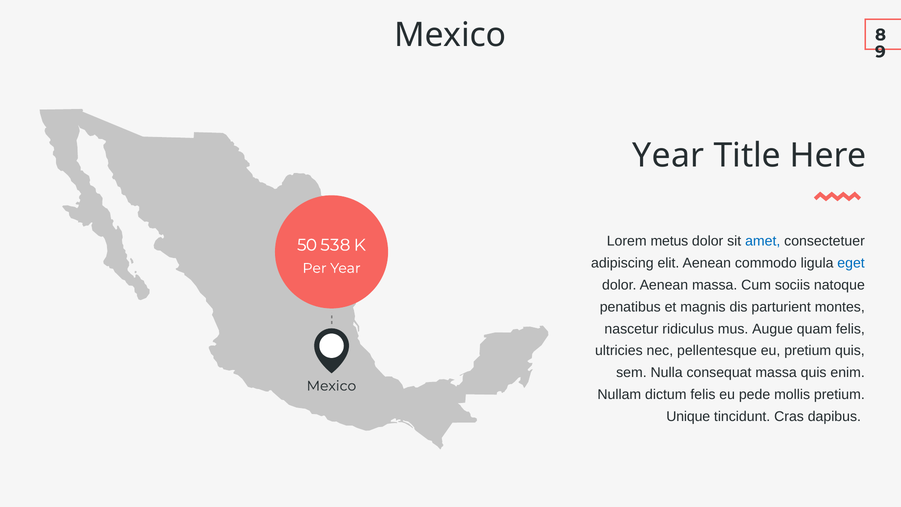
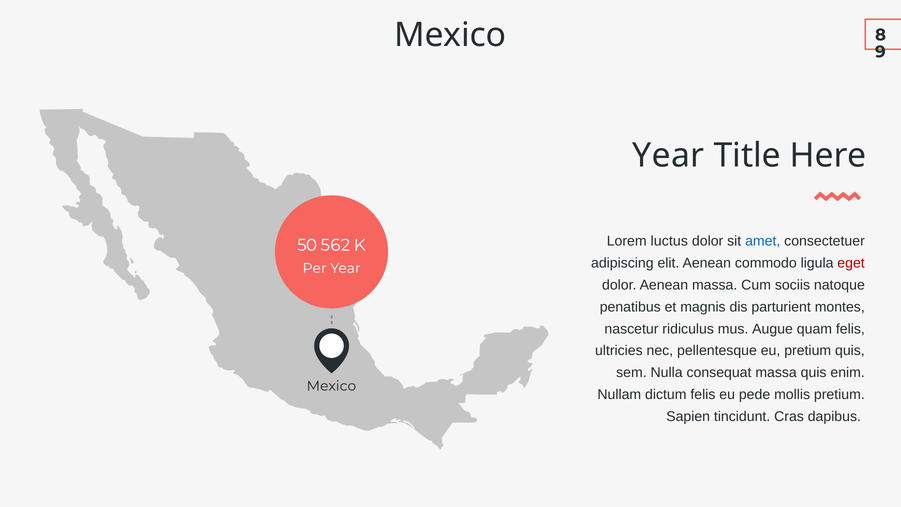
metus: metus -> luctus (669, 241)
538: 538 -> 562 (335, 245)
eget colour: blue -> red (851, 263)
Unique: Unique -> Sapien (688, 417)
